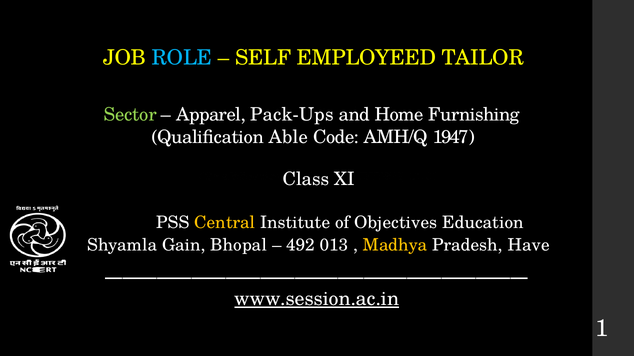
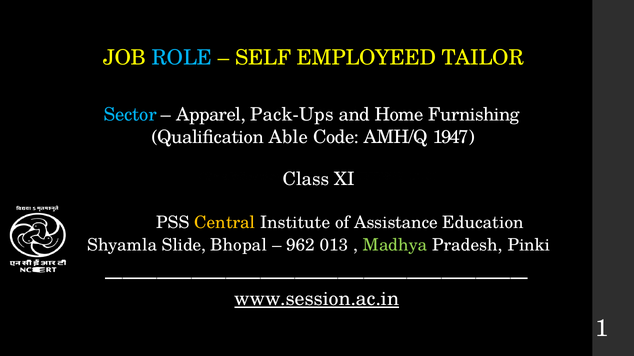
Sector colour: light green -> light blue (130, 115)
Objectives: Objectives -> Assistance (396, 223)
Gain: Gain -> Slide (184, 246)
492: 492 -> 962 (301, 246)
Madhya colour: yellow -> light green (395, 246)
Have: Have -> Pinki (529, 246)
